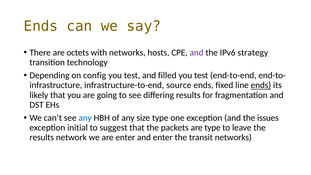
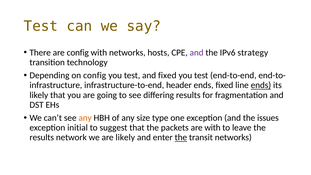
Ends: Ends -> Test (41, 26)
are octets: octets -> config (78, 53)
and filled: filled -> fixed (167, 75)
source: source -> header (179, 85)
any colour: blue -> orange (85, 118)
are type: type -> with (213, 128)
are enter: enter -> likely (125, 137)
the underline: none -> present (181, 137)
